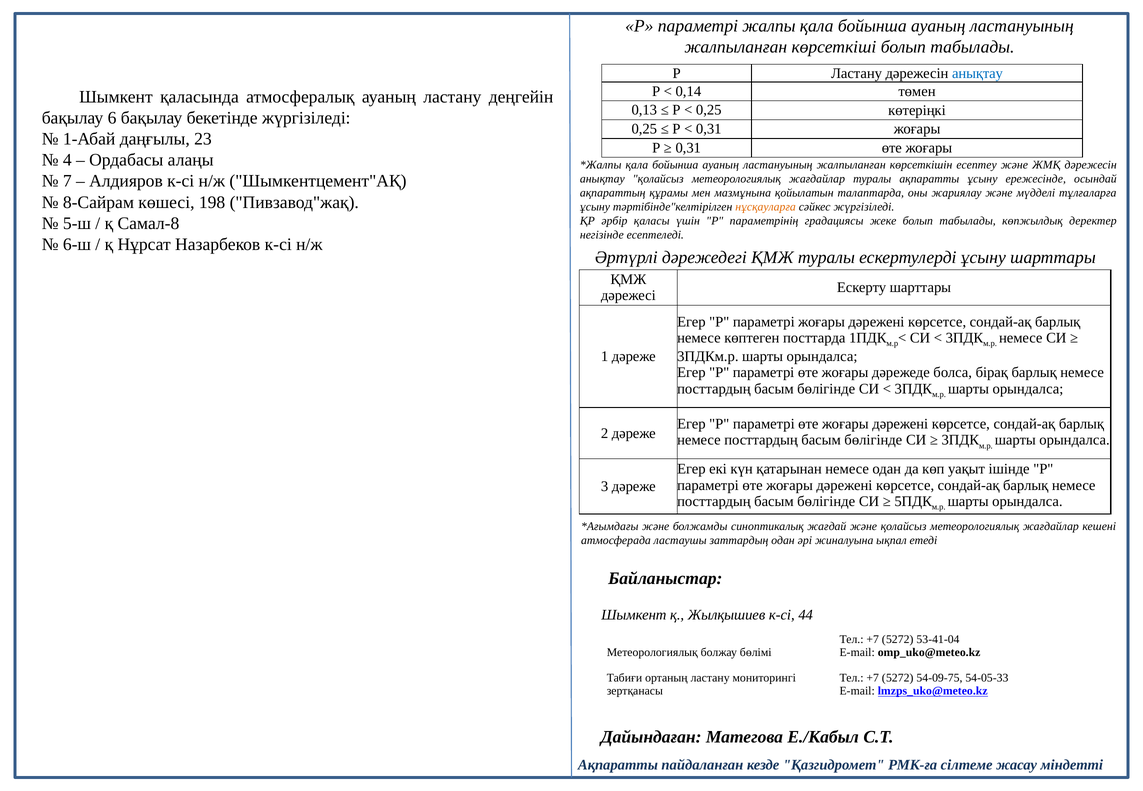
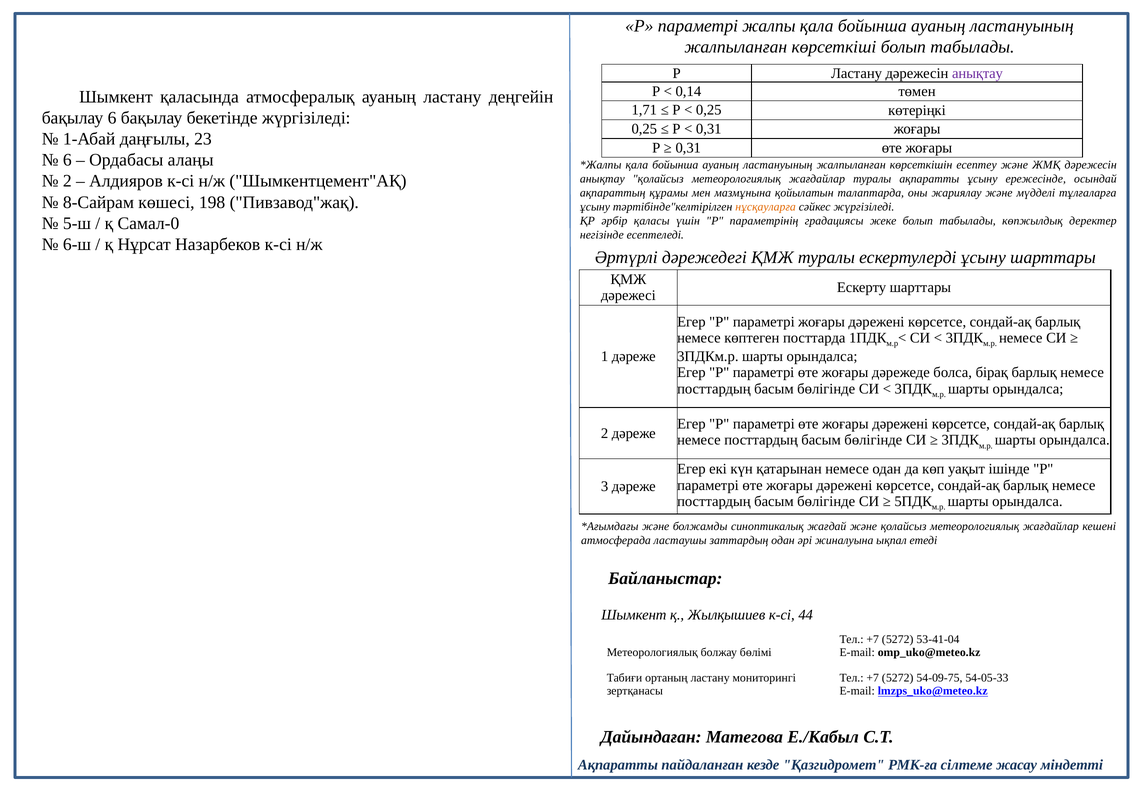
анықтау colour: blue -> purple (977, 73)
0,13: 0,13 -> 1,71 (644, 110)
4: 4 -> 6 (67, 160)
7: 7 -> 2 (67, 181)
Самал-8: Самал-8 -> Самал-0 (148, 223)
